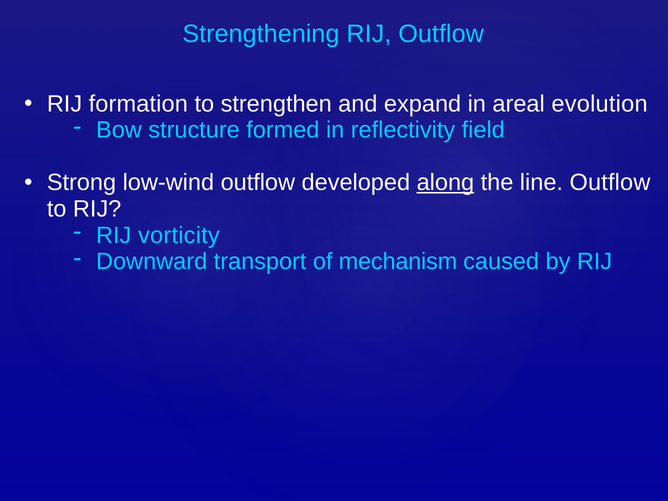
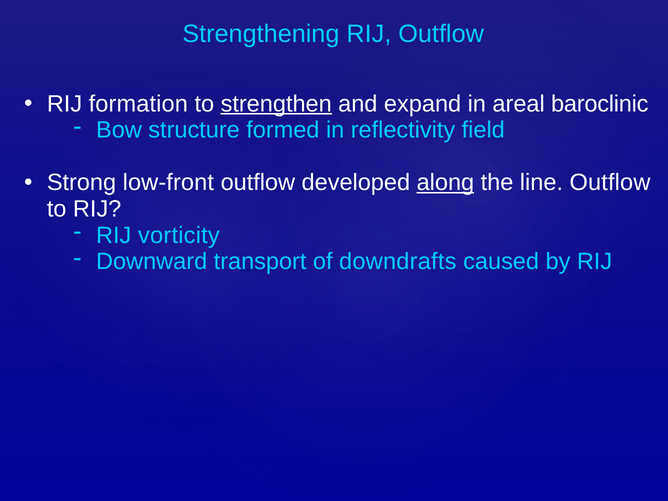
strengthen underline: none -> present (276, 104)
evolution: evolution -> baroclinic (600, 104)
low-wind: low-wind -> low-front (168, 183)
mechanism: mechanism -> downdrafts (398, 262)
